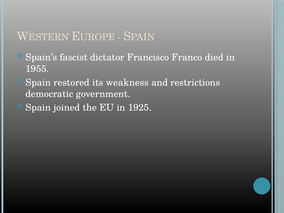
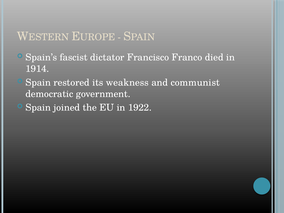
1955: 1955 -> 1914 (37, 69)
restrictions: restrictions -> communist (195, 83)
1925: 1925 -> 1922 (140, 108)
